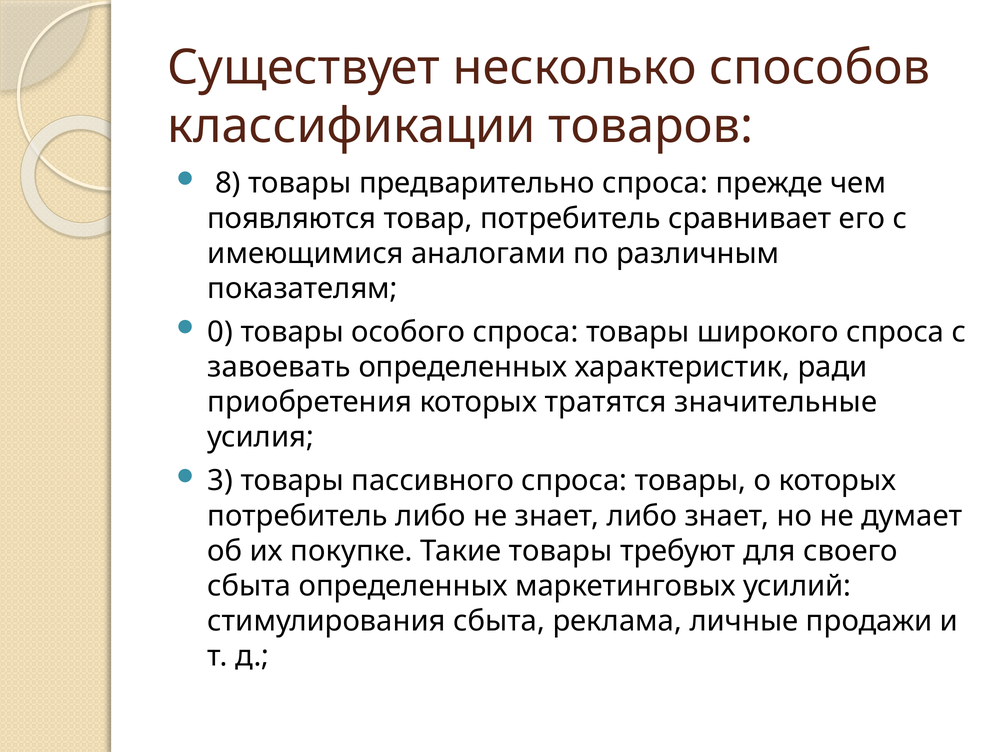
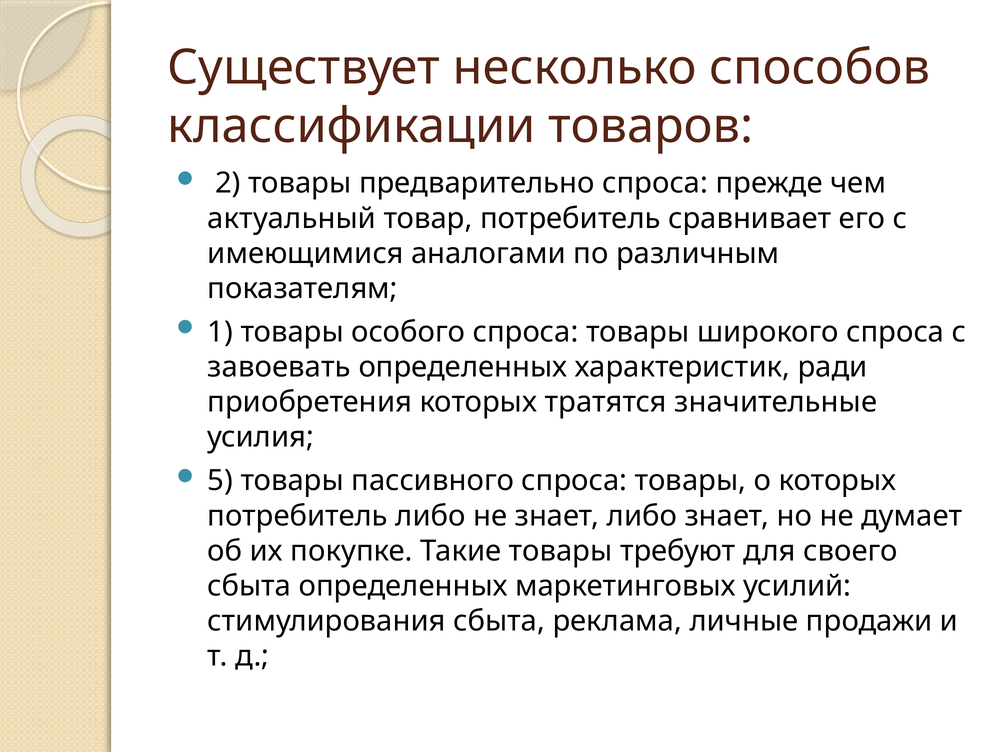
8: 8 -> 2 (228, 183)
появляются: появляются -> актуальный (292, 218)
0: 0 -> 1 (220, 332)
3: 3 -> 5 (220, 481)
